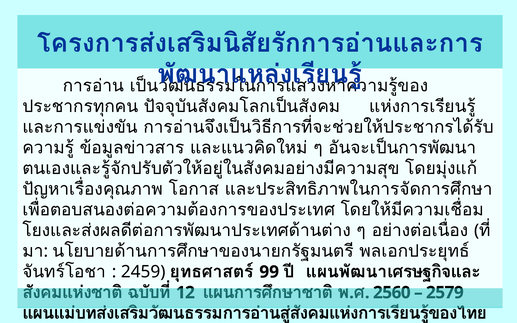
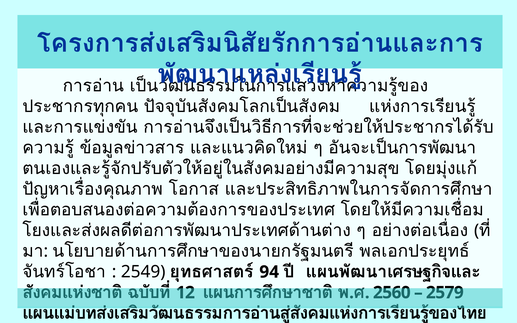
2459: 2459 -> 2549 (143, 272)
99: 99 -> 94 (269, 272)
